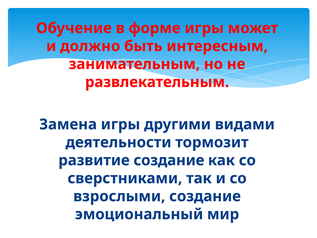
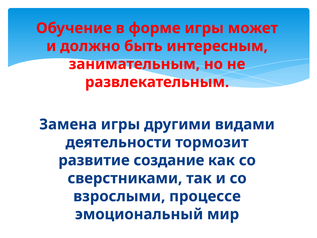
взрослыми создание: создание -> процессе (205, 196)
